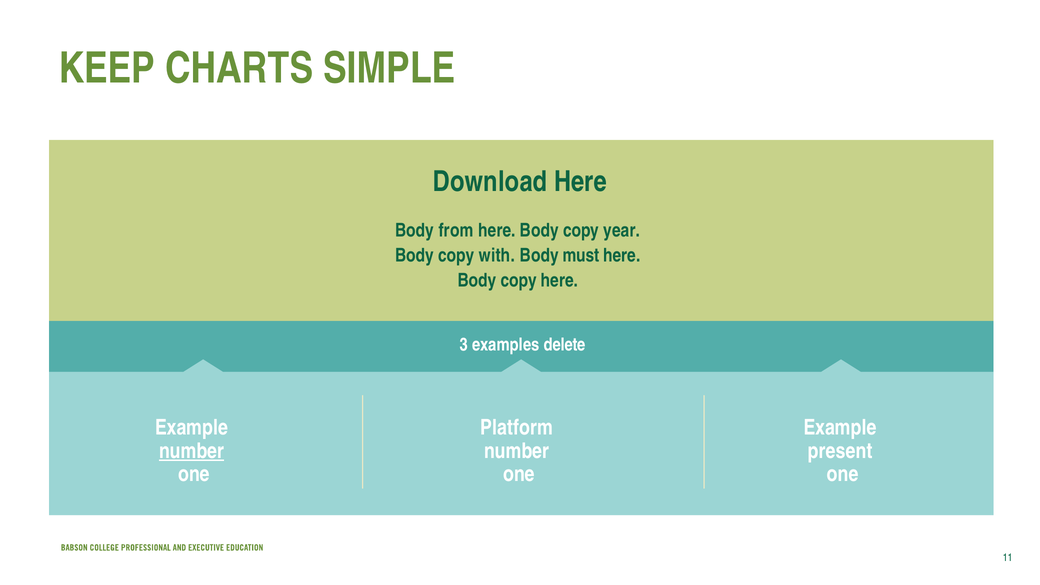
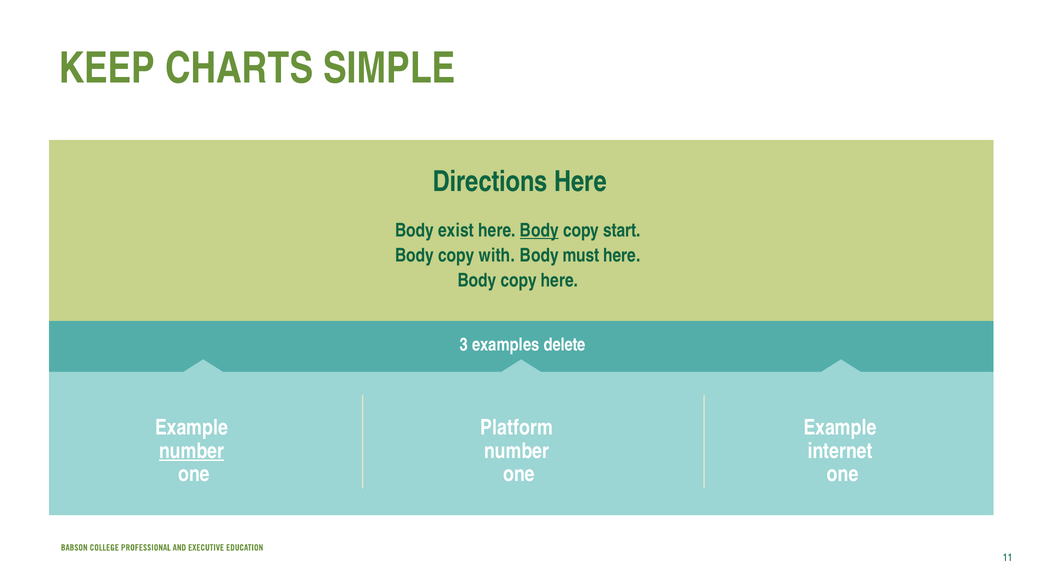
Download: Download -> Directions (490, 182)
from: from -> exist (456, 231)
Body underline: none -> present (539, 231)
year: year -> start (622, 231)
present: present -> internet (840, 451)
